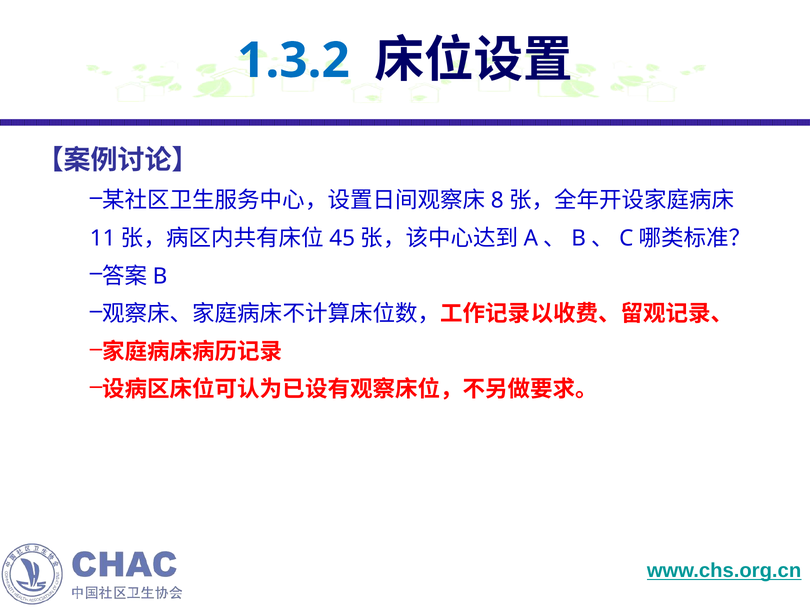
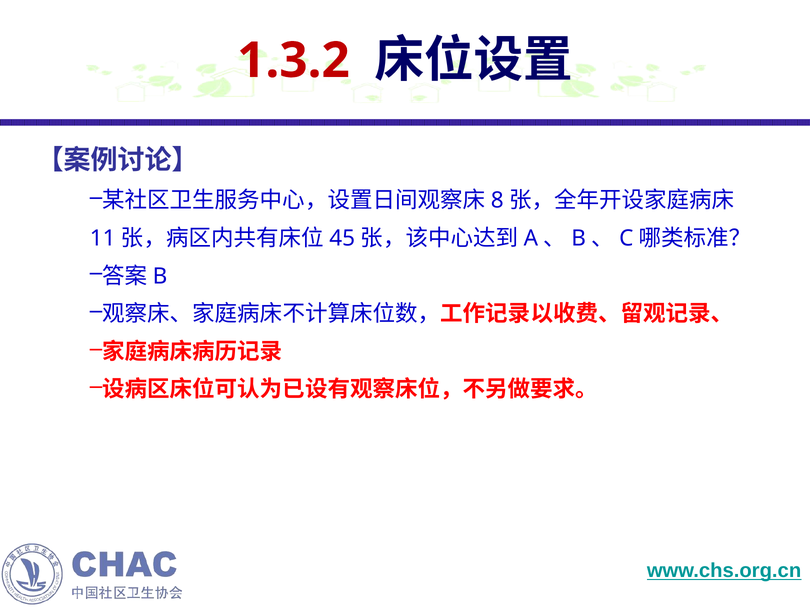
1.3.2 colour: blue -> red (293, 61)
